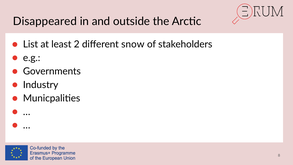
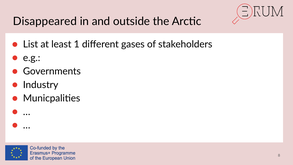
2: 2 -> 1 (77, 44)
snow: snow -> gases (133, 44)
